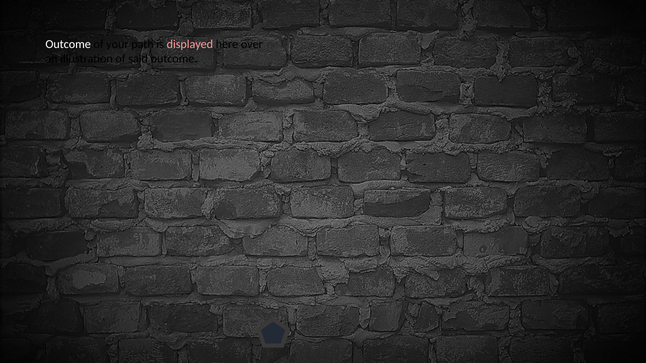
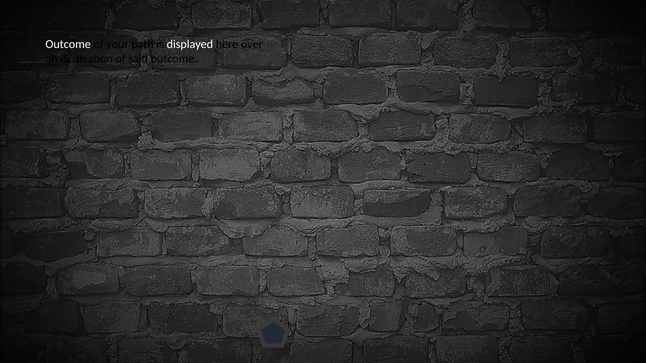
displayed colour: pink -> white (190, 44)
